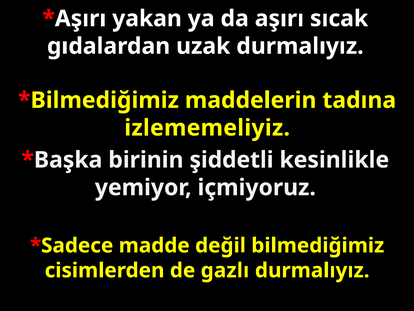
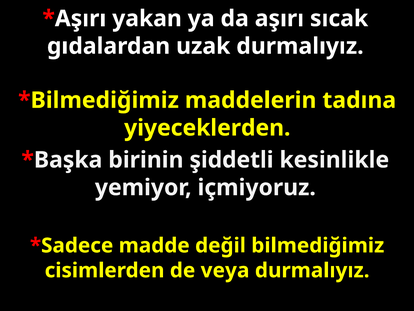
izlememeliyiz: izlememeliyiz -> yiyeceklerden (207, 128)
gazlı: gazlı -> veya (225, 270)
